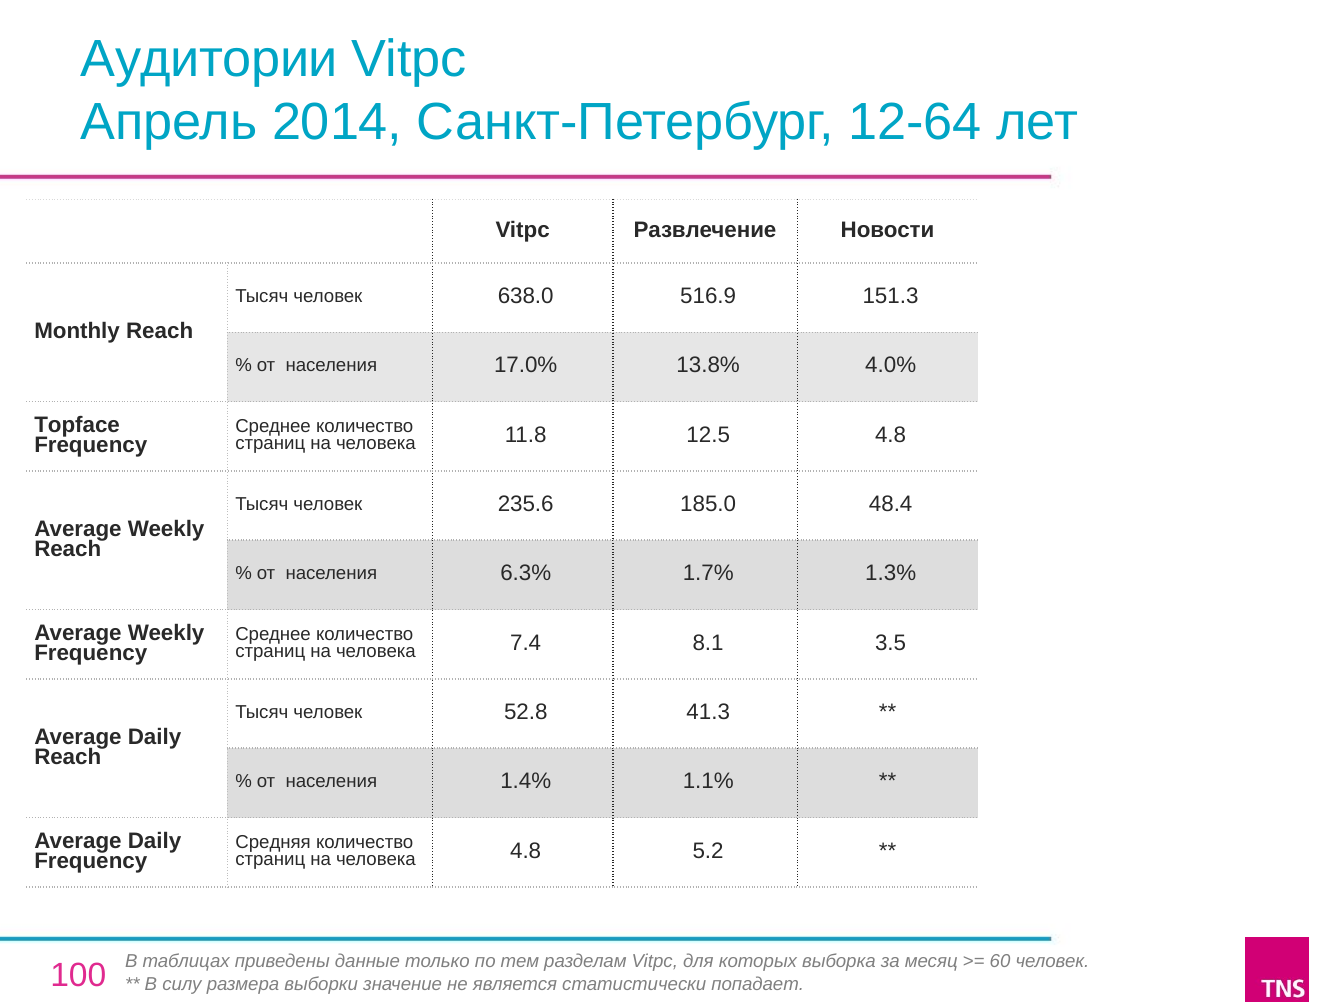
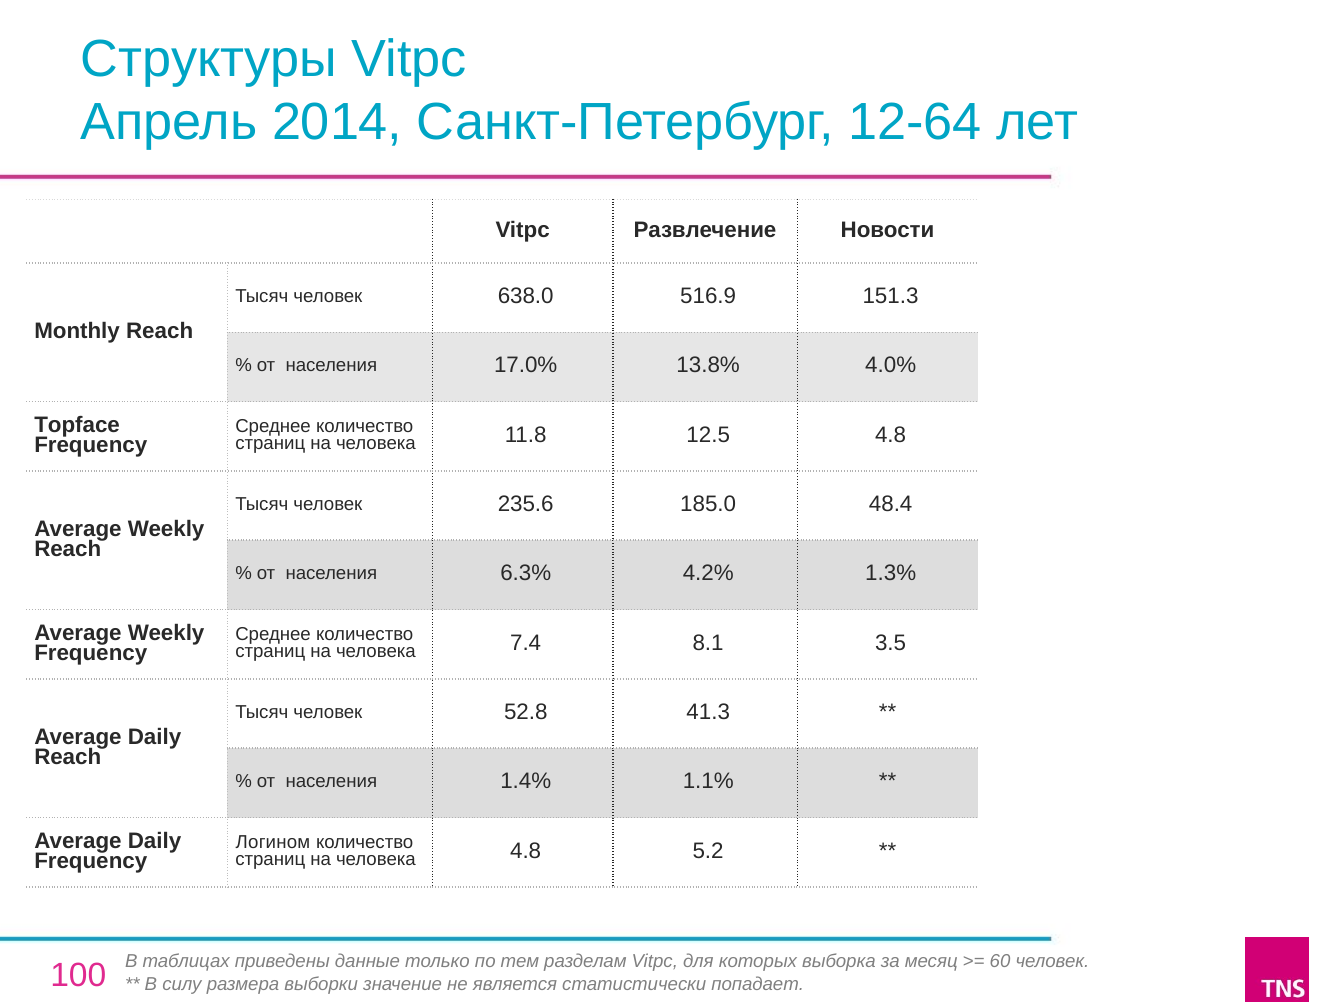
Аудитории: Аудитории -> Структуры (209, 60)
1.7%: 1.7% -> 4.2% (708, 573)
Средняя: Средняя -> Логином (273, 843)
